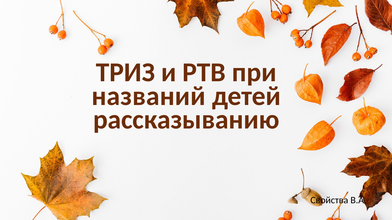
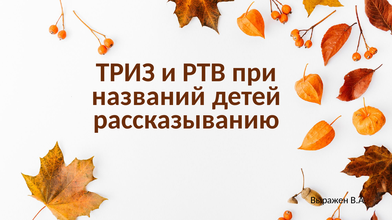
Свойства: Свойства -> Выражен (329, 201)
